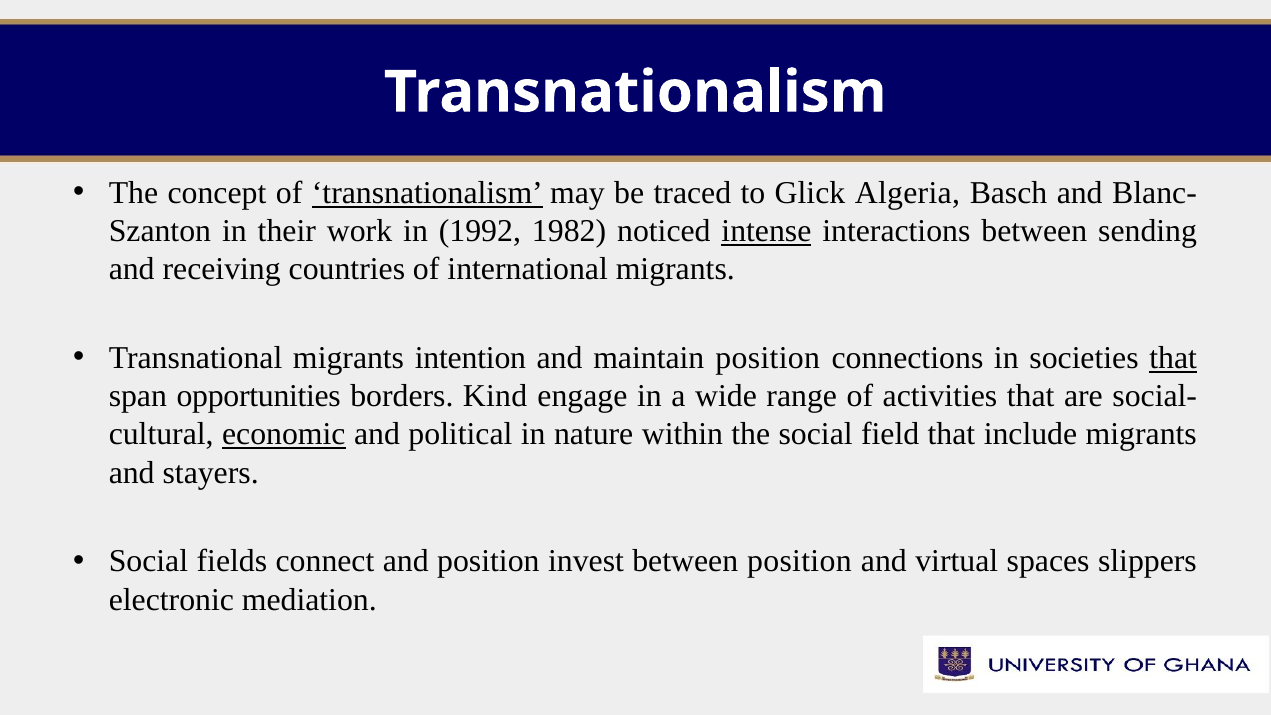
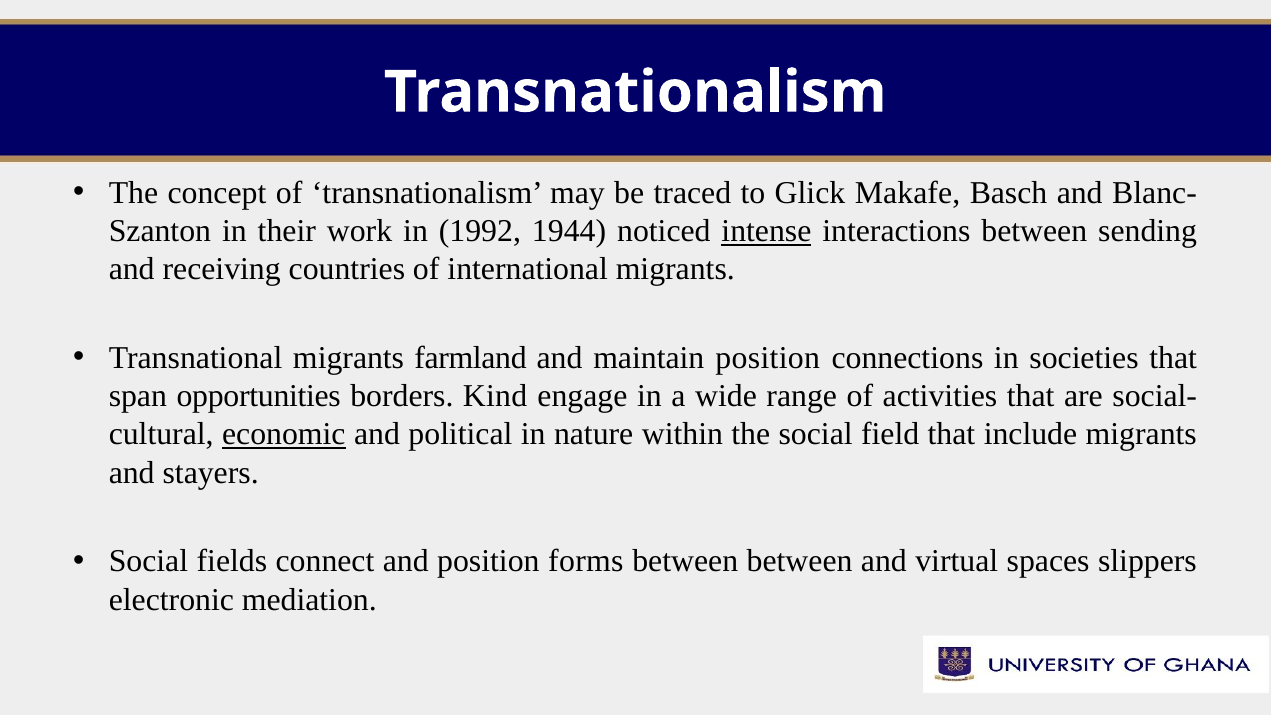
transnationalism underline: present -> none (427, 193)
Algeria: Algeria -> Makafe (908, 193)
1982: 1982 -> 1944 (569, 231)
intention: intention -> farmland (471, 358)
that underline: present -> none (1173, 358)
invest: invest -> forms (586, 561)
between position: position -> between (800, 561)
